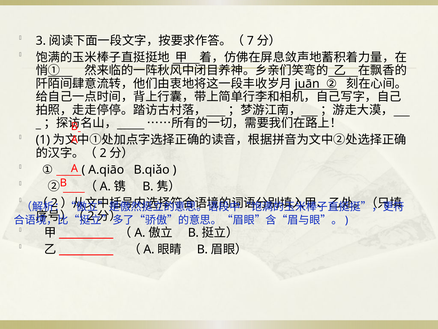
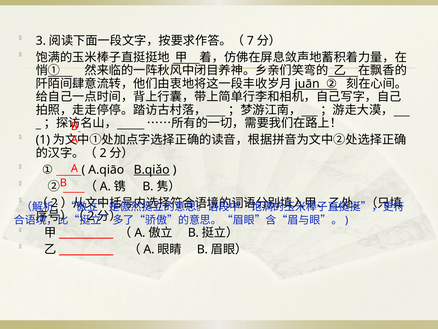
B.qiǎo underline: none -> present (152, 169)
